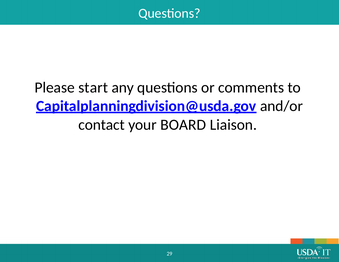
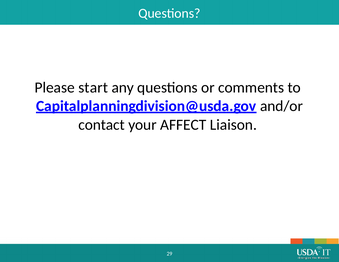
BOARD: BOARD -> AFFECT (183, 125)
